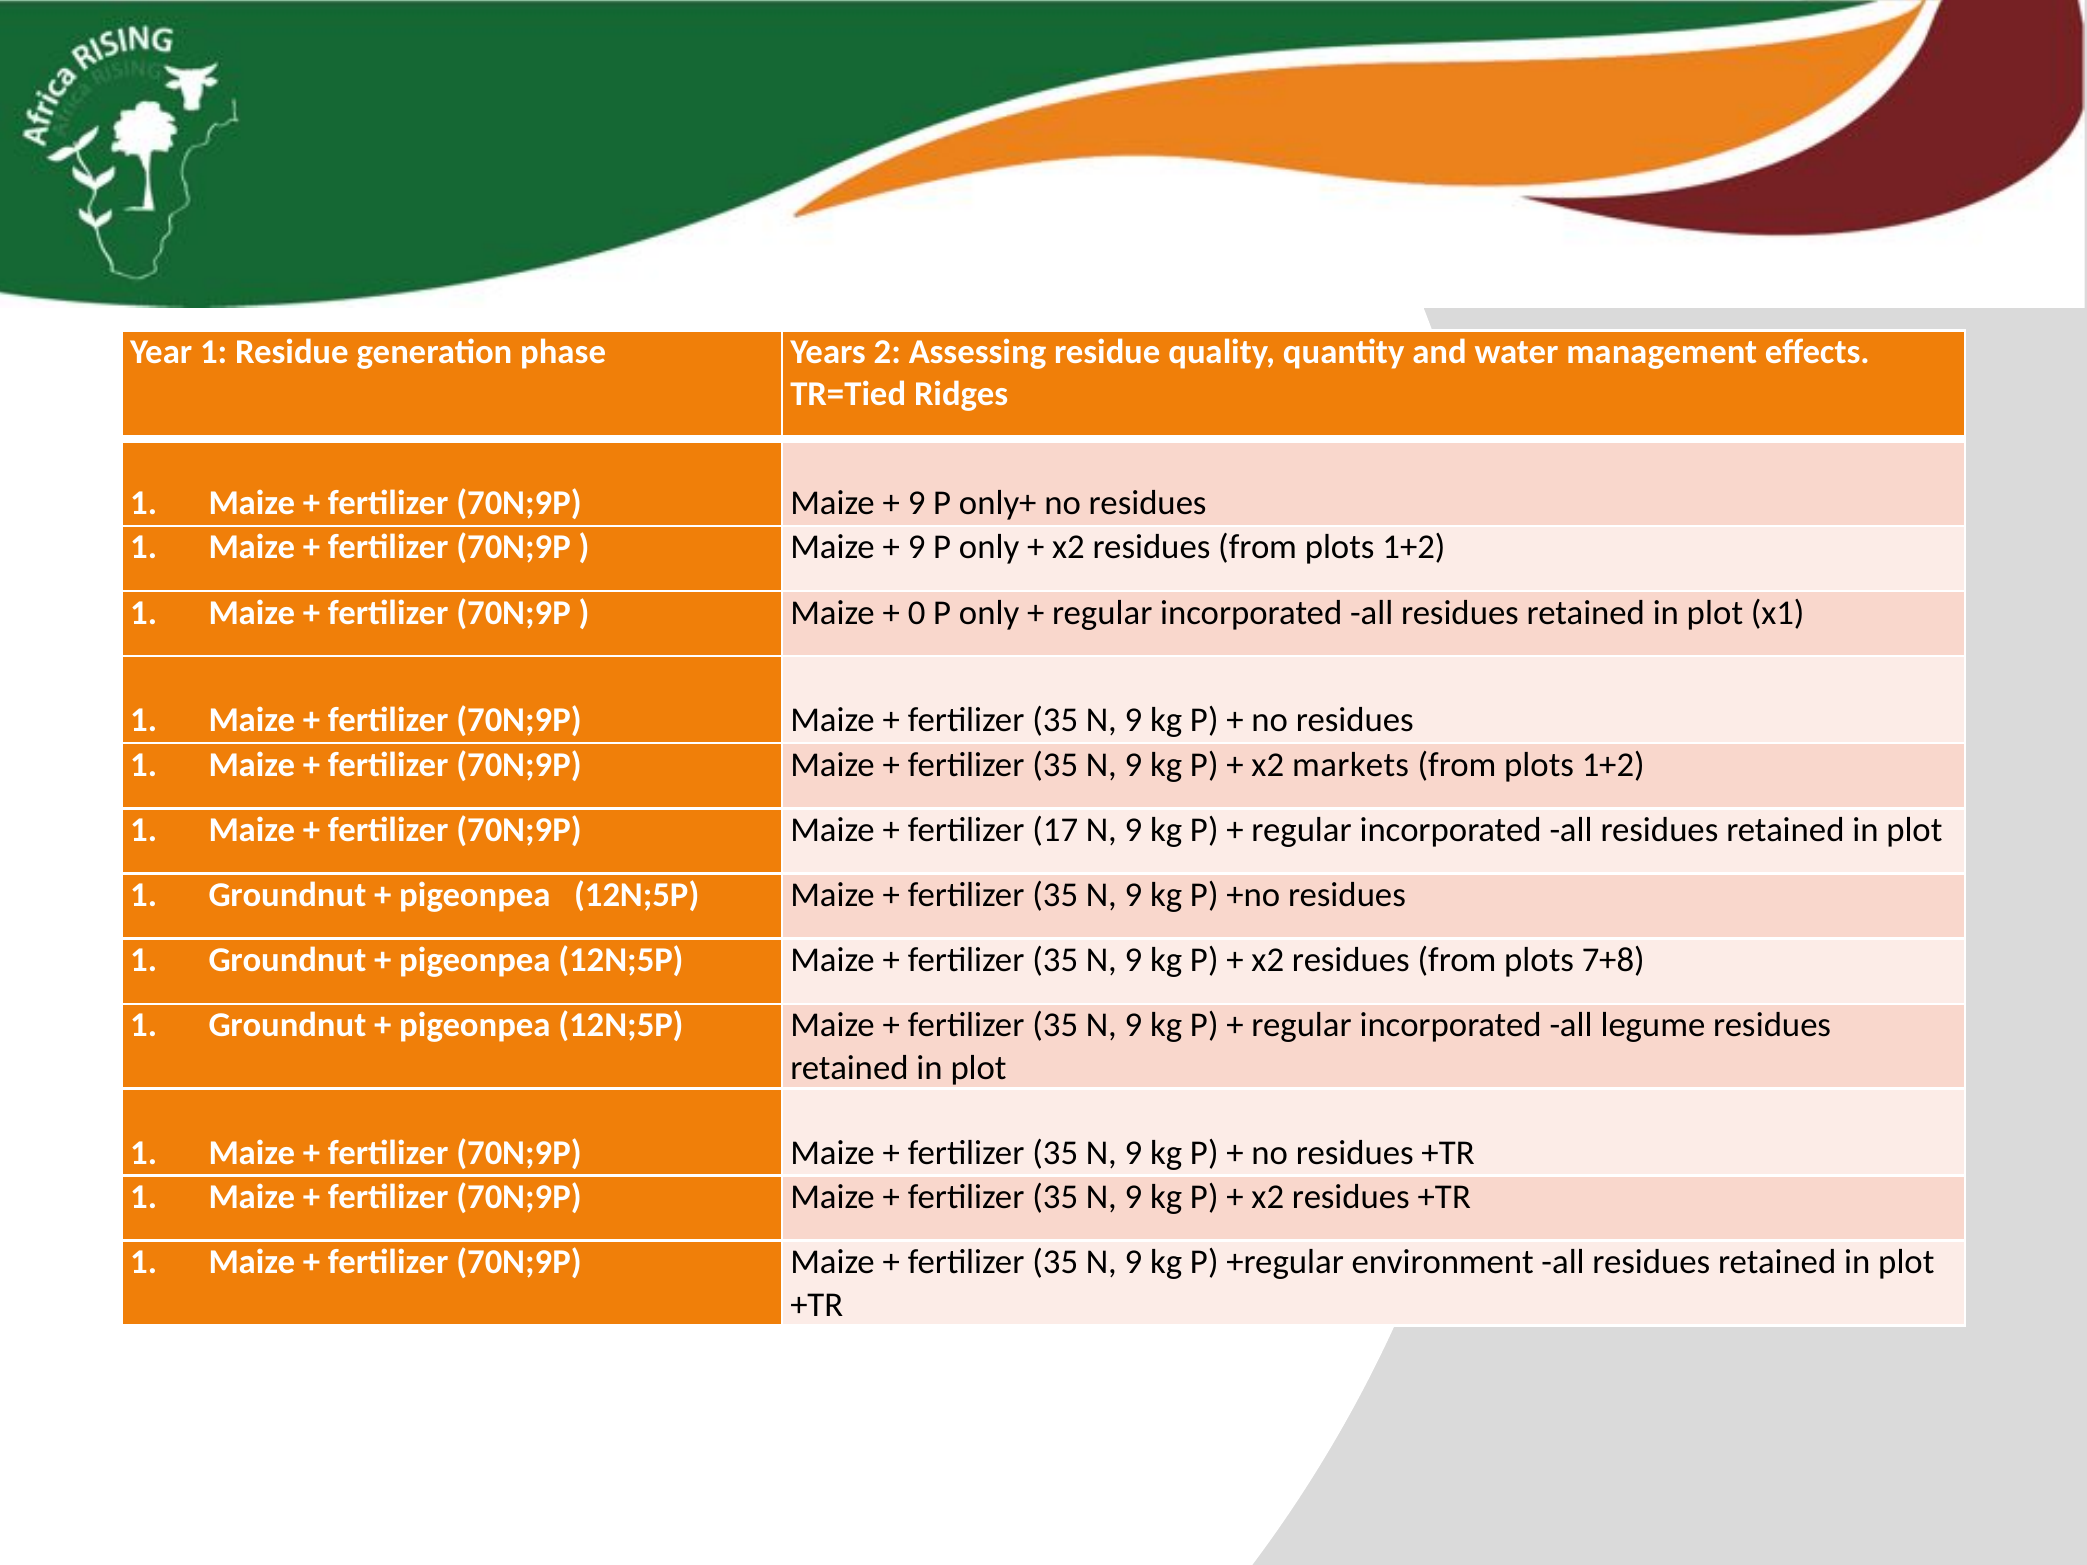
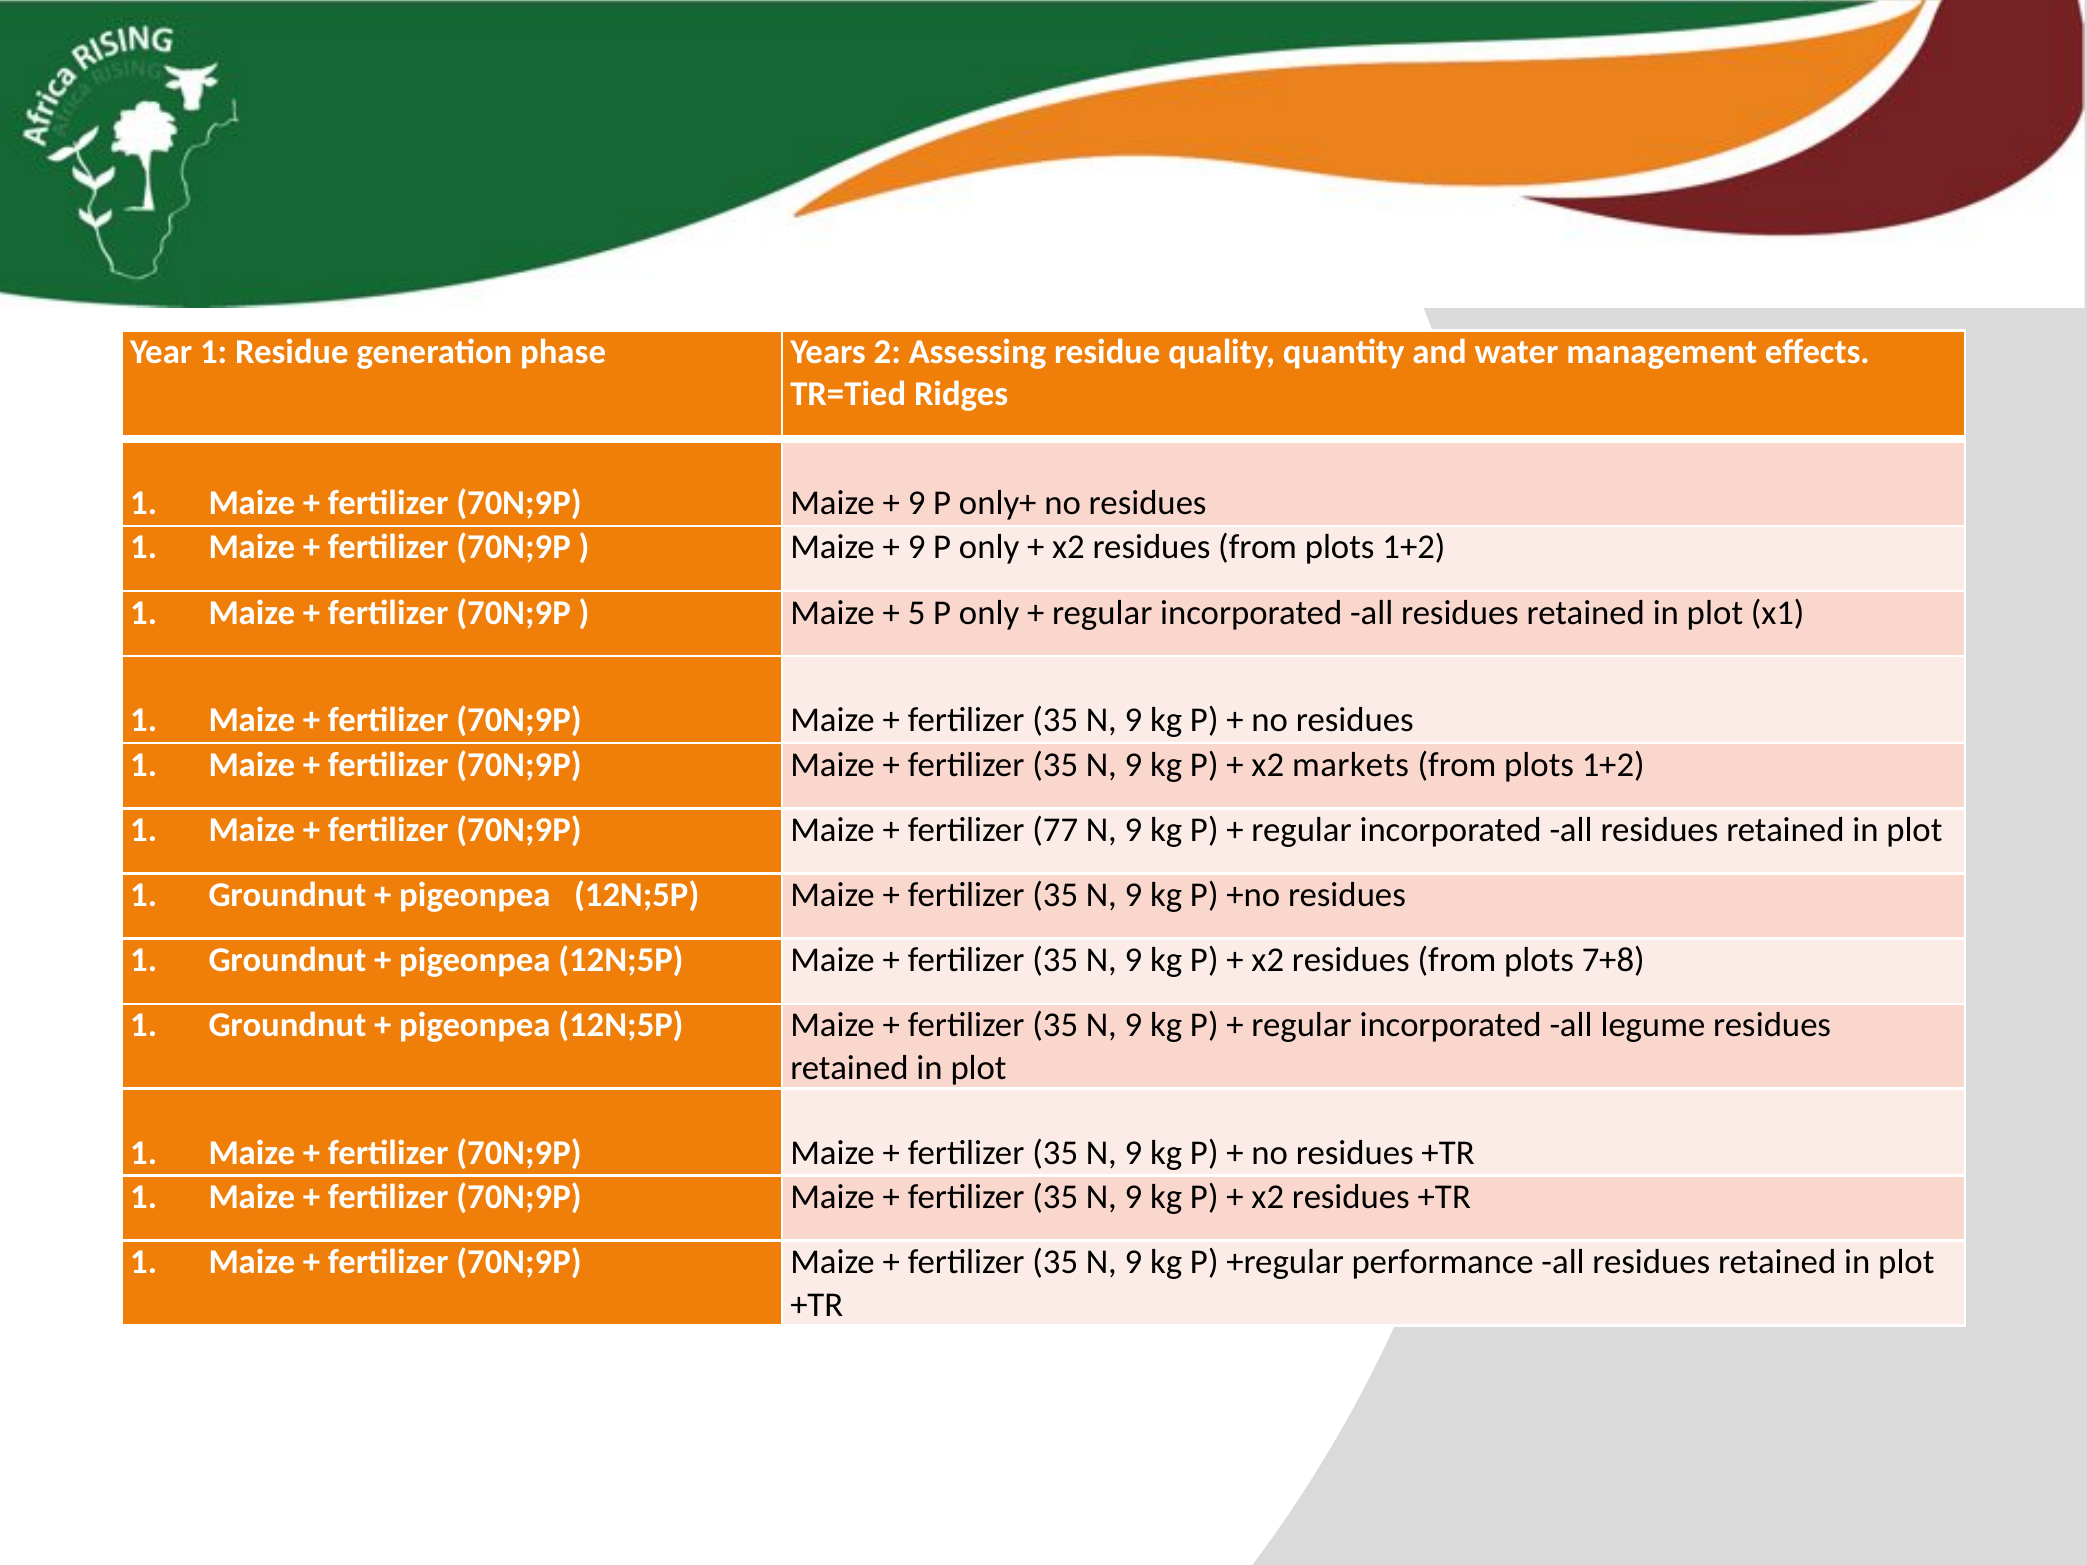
0: 0 -> 5 (917, 613)
17: 17 -> 77 (1055, 830)
environment: environment -> performance (1443, 1262)
